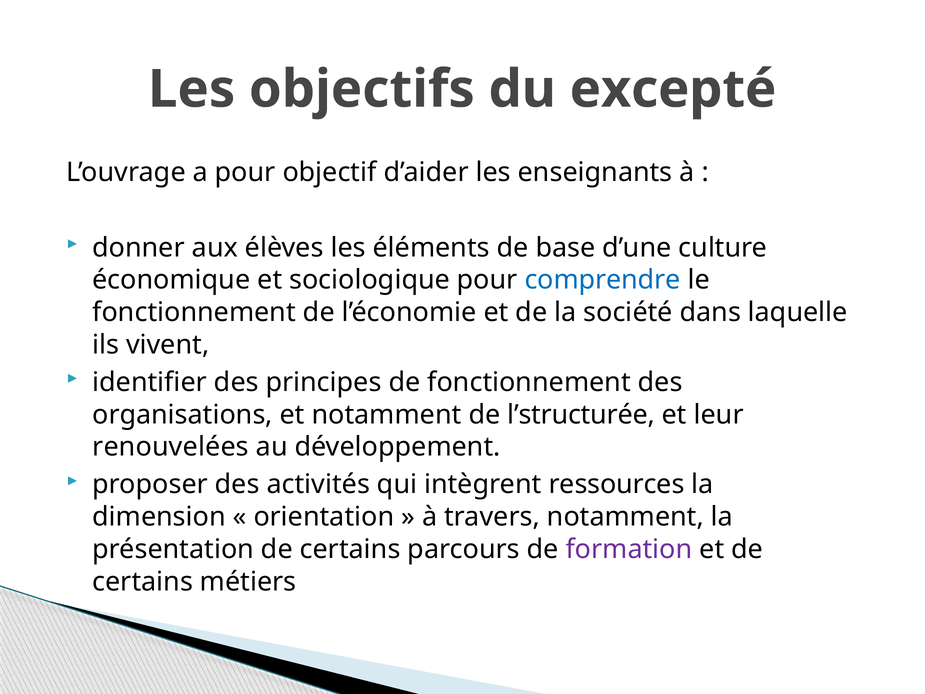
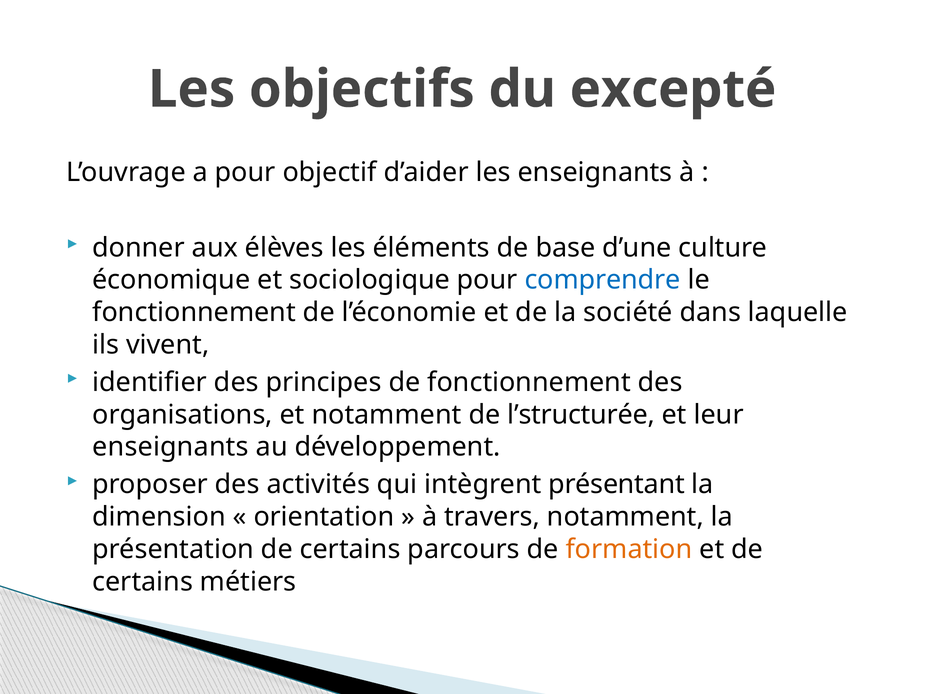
renouvelées: renouvelées -> enseignants (171, 447)
ressources: ressources -> présentant (617, 484)
formation colour: purple -> orange (629, 549)
